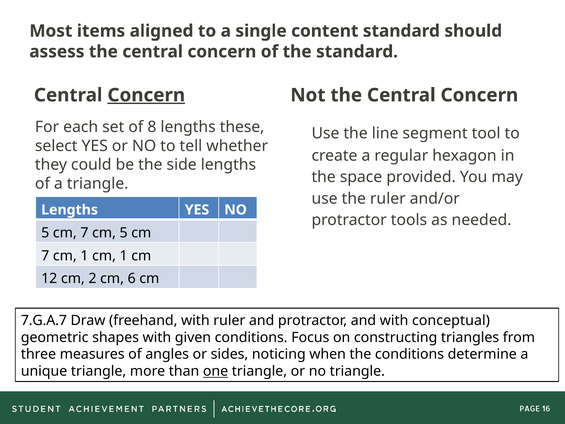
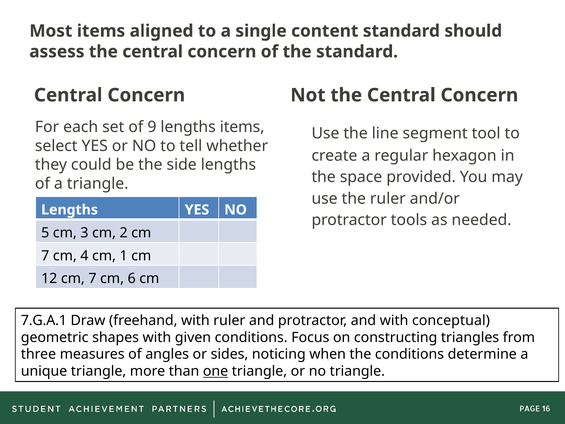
Concern underline: present -> none (146, 95)
8: 8 -> 9 (152, 127)
lengths these: these -> items (242, 127)
7: 7 -> 3 (84, 233)
cm 5: 5 -> 2 (124, 233)
7 cm 1: 1 -> 4 (84, 256)
12 cm 2: 2 -> 7 (92, 278)
7.G.A.7: 7.G.A.7 -> 7.G.A.1 (44, 320)
